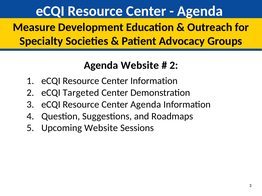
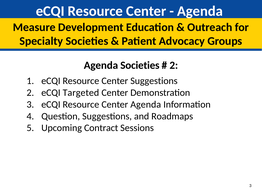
Agenda Website: Website -> Societies (140, 65)
Center Information: Information -> Suggestions (154, 81)
Upcoming Website: Website -> Contract (101, 128)
